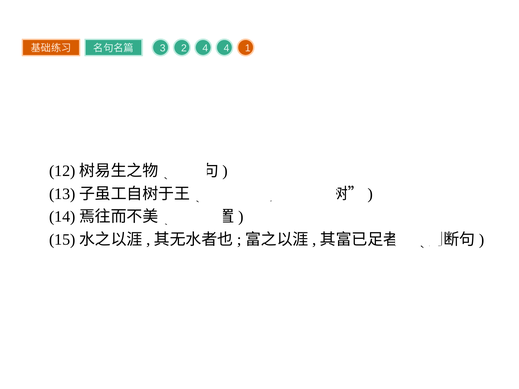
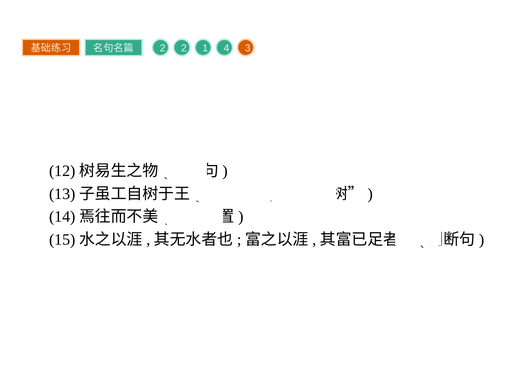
3: 3 -> 2 (163, 48)
2 4: 4 -> 1 (205, 48)
1: 1 -> 3 (248, 48)
